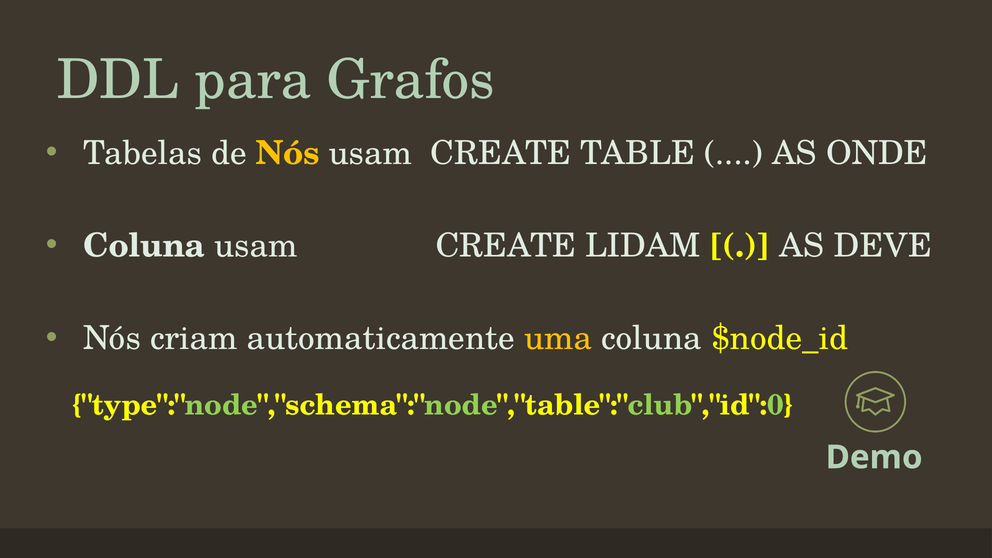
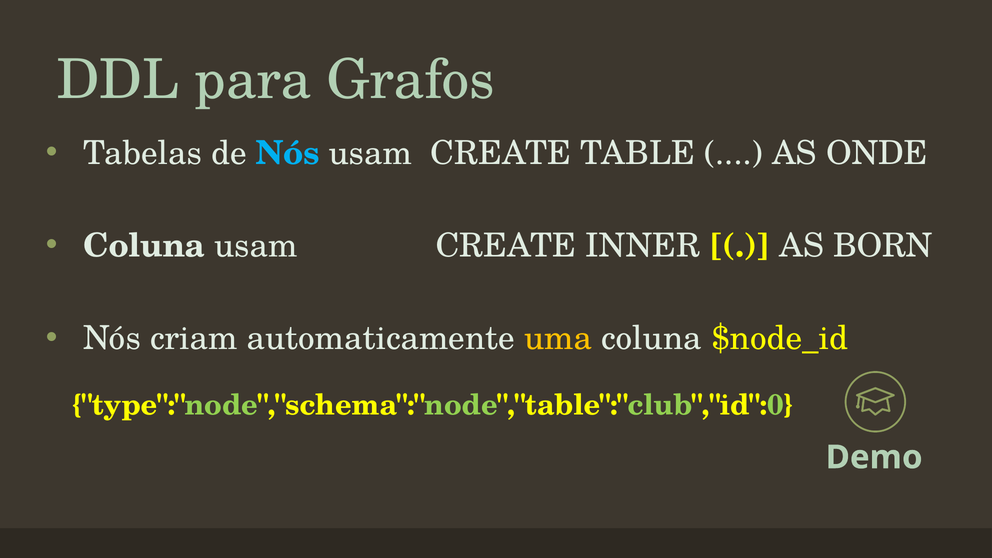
Nós colour: yellow -> light blue (288, 153)
LIDAM: LIDAM -> INNER (643, 246)
DEVE: DEVE -> BORN (883, 246)
